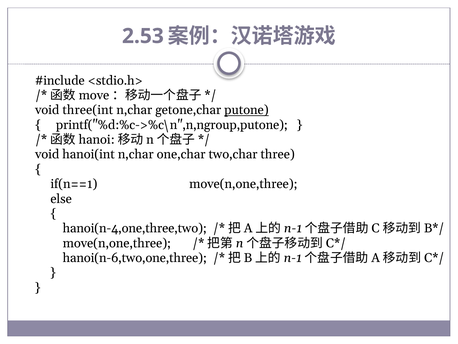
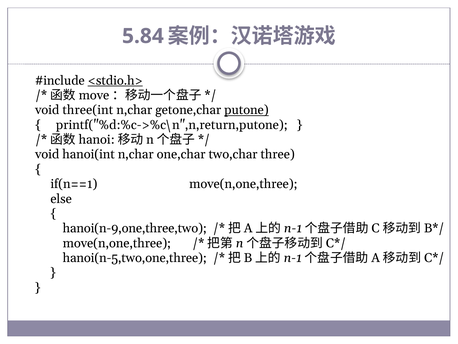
2.53: 2.53 -> 5.84 (143, 36)
<stdio.h> underline: none -> present (115, 80)
printf("%d:%c->%c\n",n,ngroup,putone: printf("%d:%c->%c\n",n,ngroup,putone -> printf("%d:%c->%c\n",n,return,putone (172, 125)
hanoi(n-4,one,three,two: hanoi(n-4,one,three,two -> hanoi(n-9,one,three,two (135, 228)
hanoi(n-6,two,one,three: hanoi(n-6,two,one,three -> hanoi(n-5,two,one,three (135, 258)
